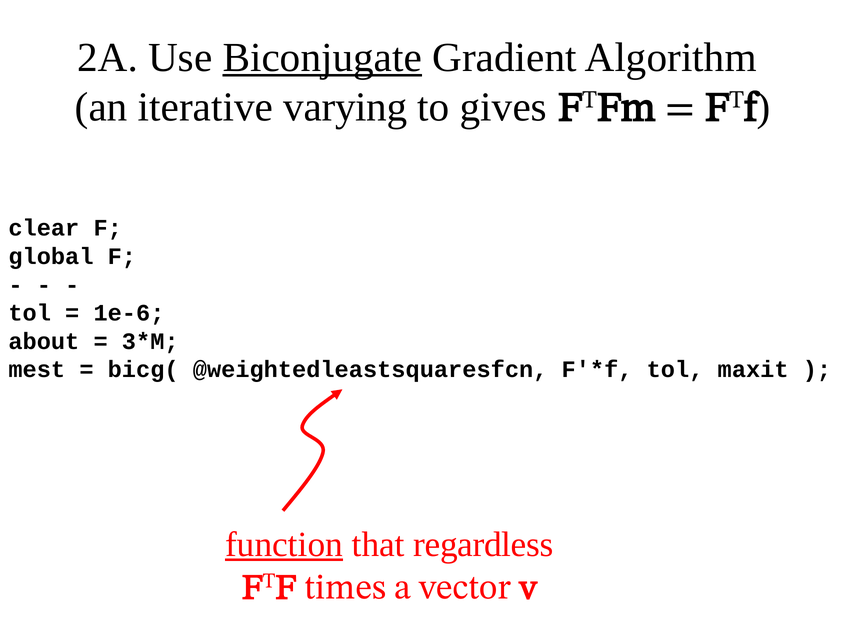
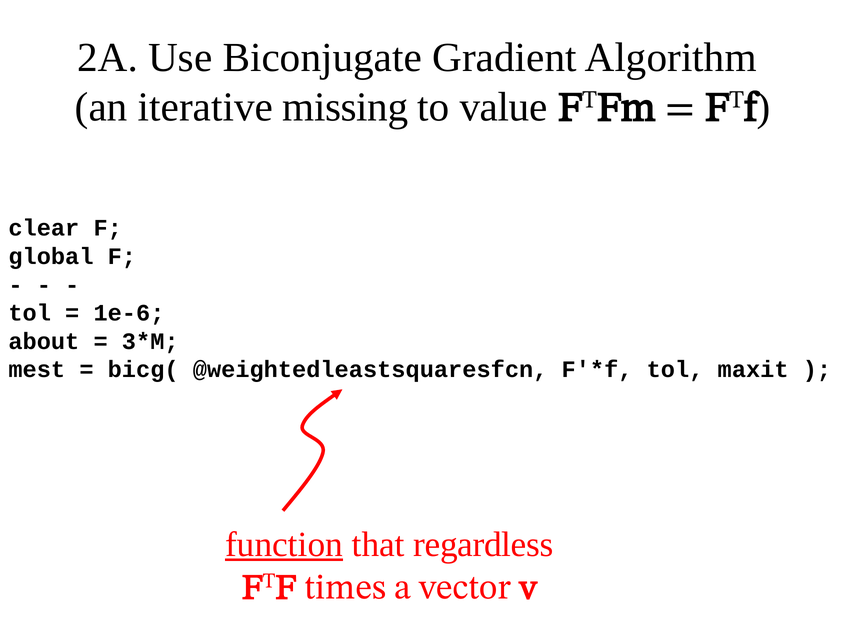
Biconjugate underline: present -> none (322, 57)
varying: varying -> missing (345, 107)
gives: gives -> value (504, 107)
